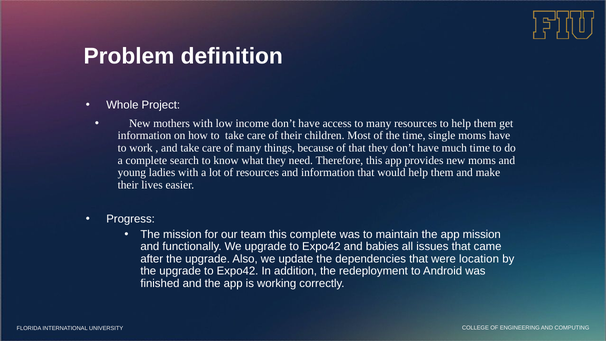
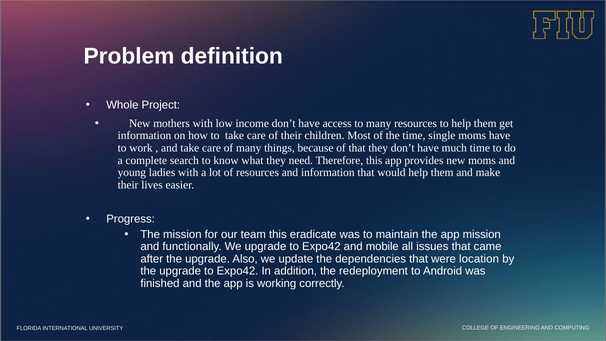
this complete: complete -> eradicate (313, 234)
babies: babies -> mobile (382, 246)
